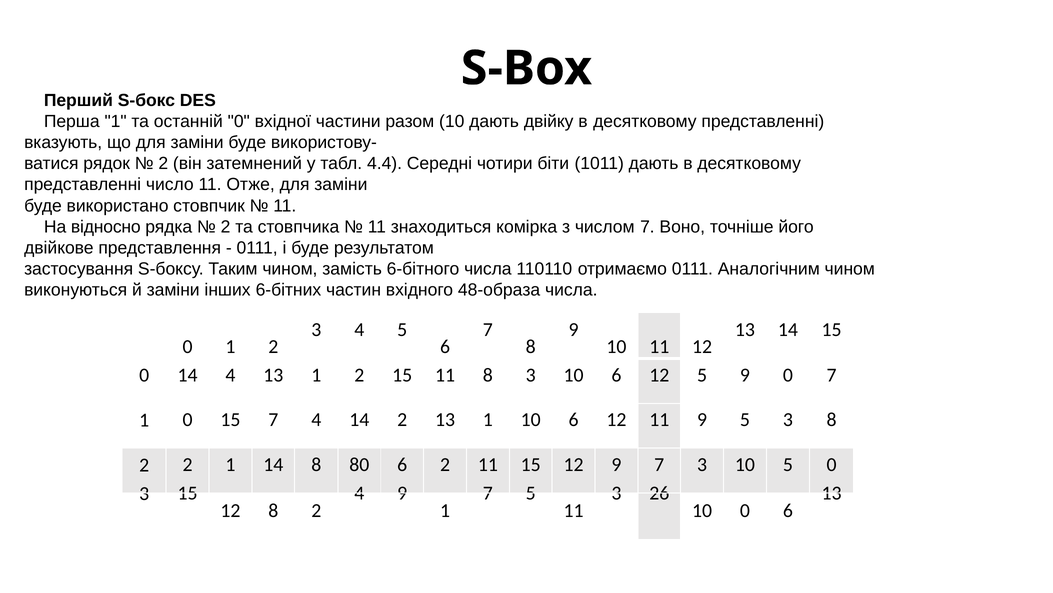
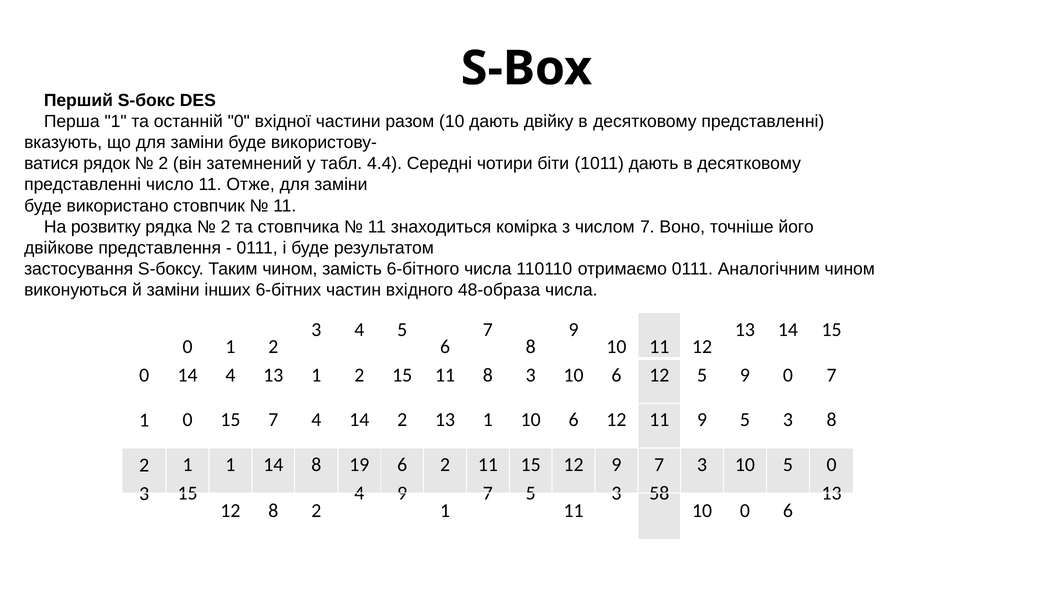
відносно: відносно -> розвитку (106, 227)
2 2: 2 -> 1 (188, 464)
80: 80 -> 19 (359, 464)
26: 26 -> 58 (659, 493)
